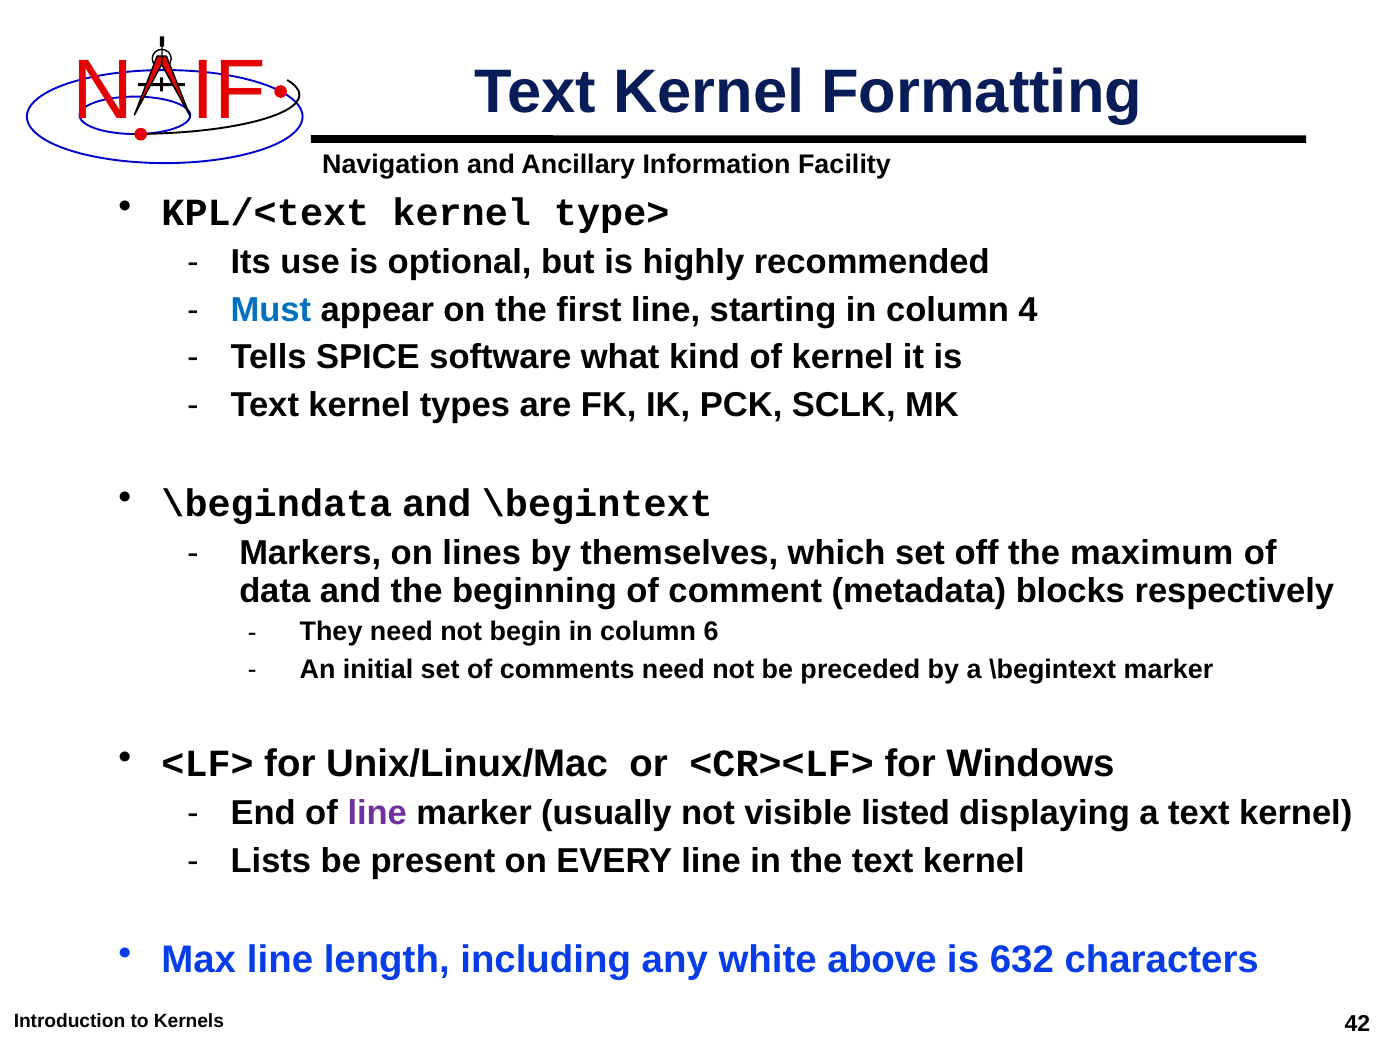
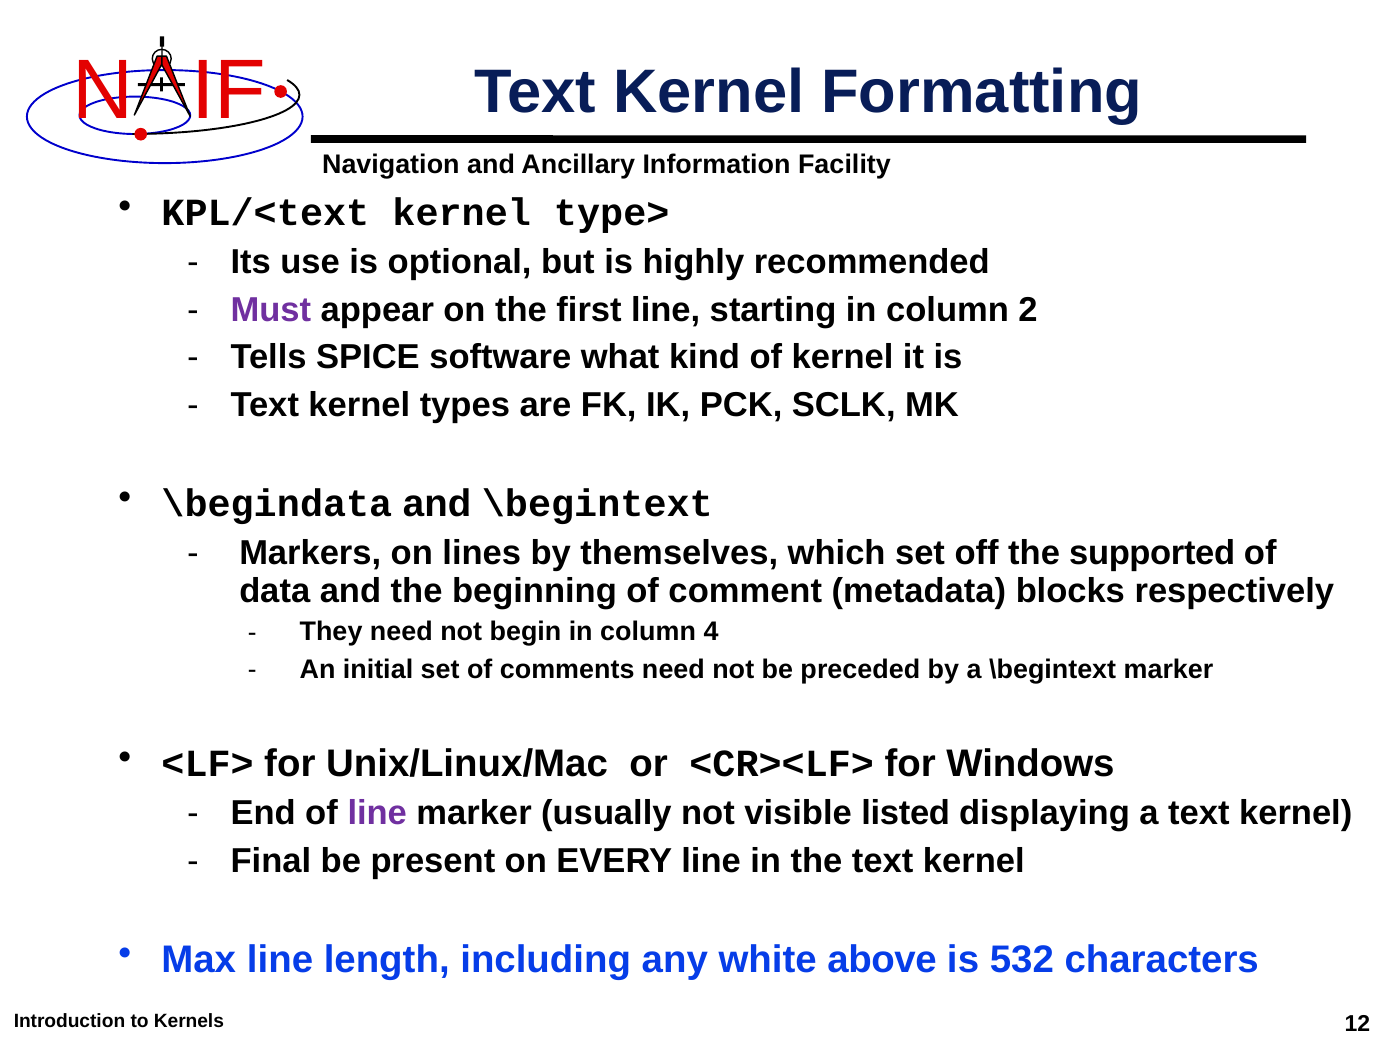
Must colour: blue -> purple (271, 310)
4: 4 -> 2 (1028, 310)
maximum: maximum -> supported (1152, 554)
6: 6 -> 4 (711, 632)
Lists: Lists -> Final (271, 861)
632: 632 -> 532 (1022, 960)
42: 42 -> 12 (1357, 1024)
